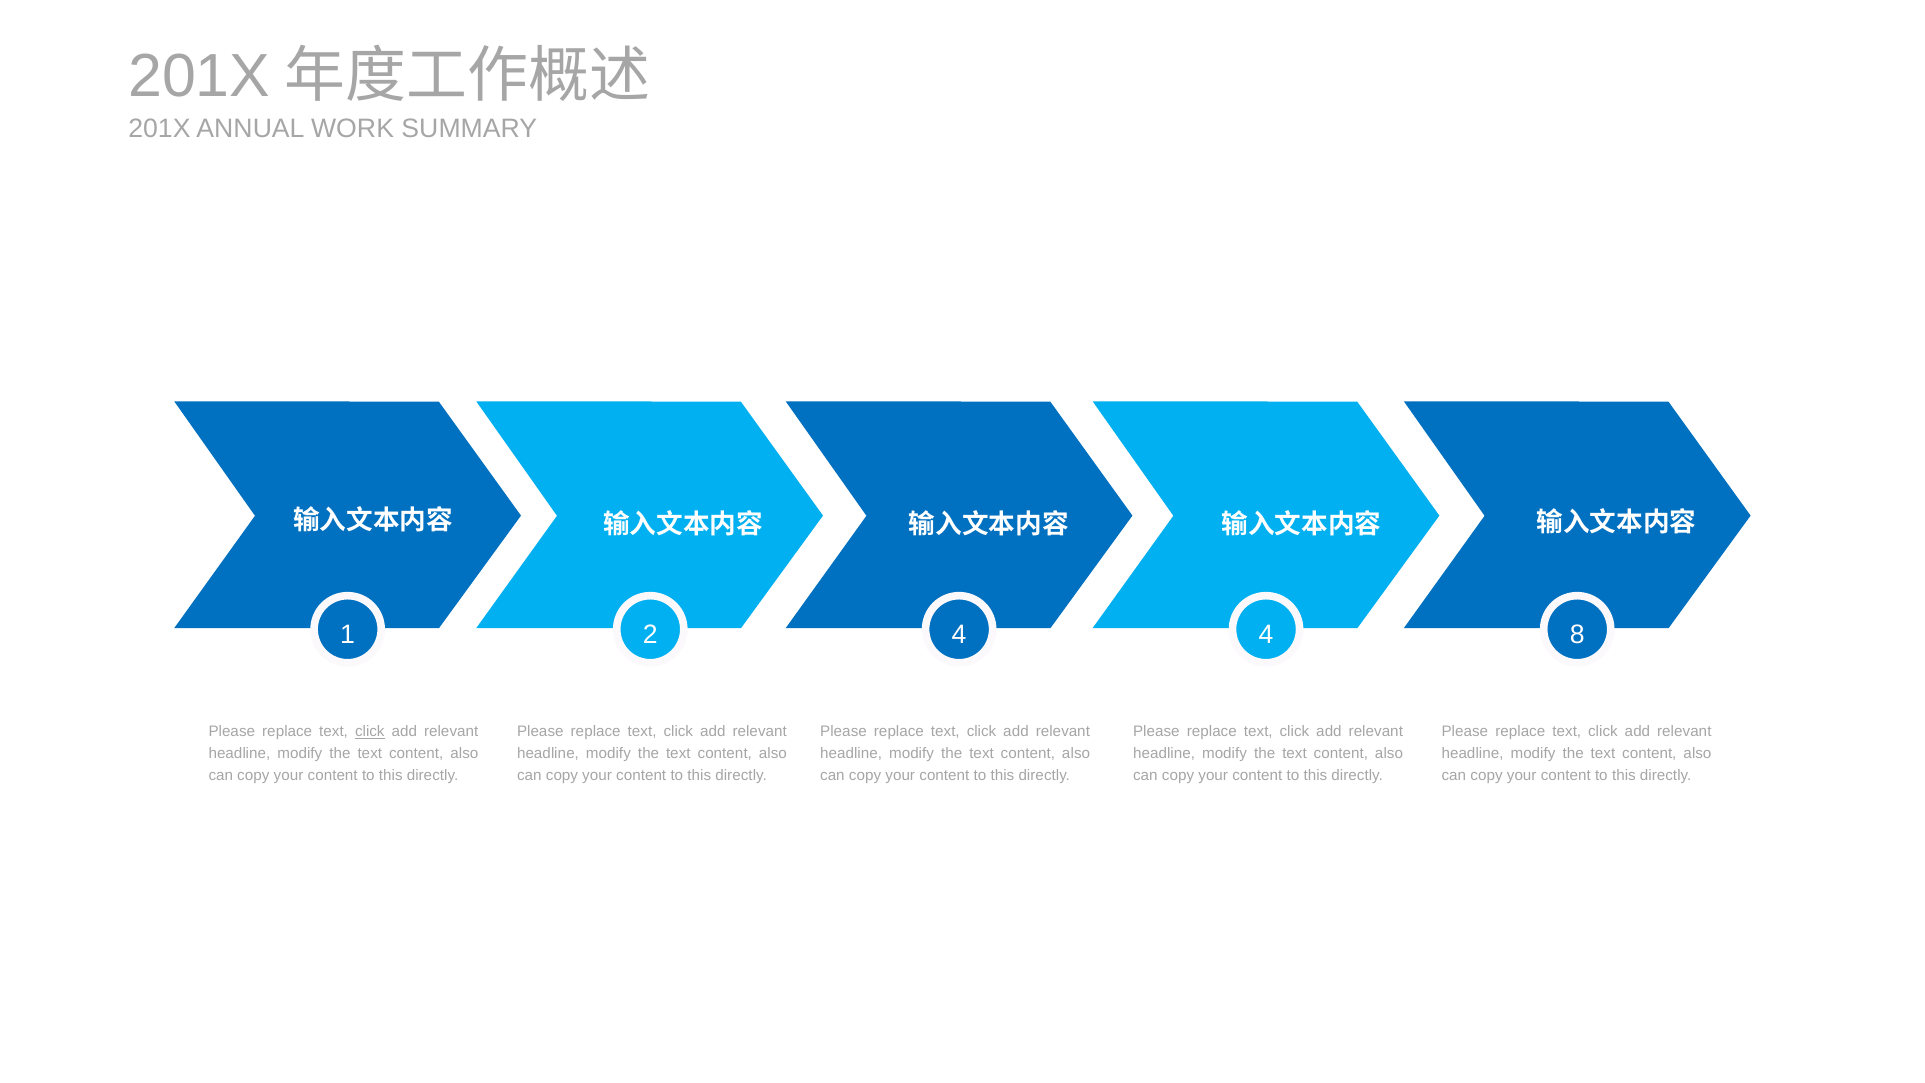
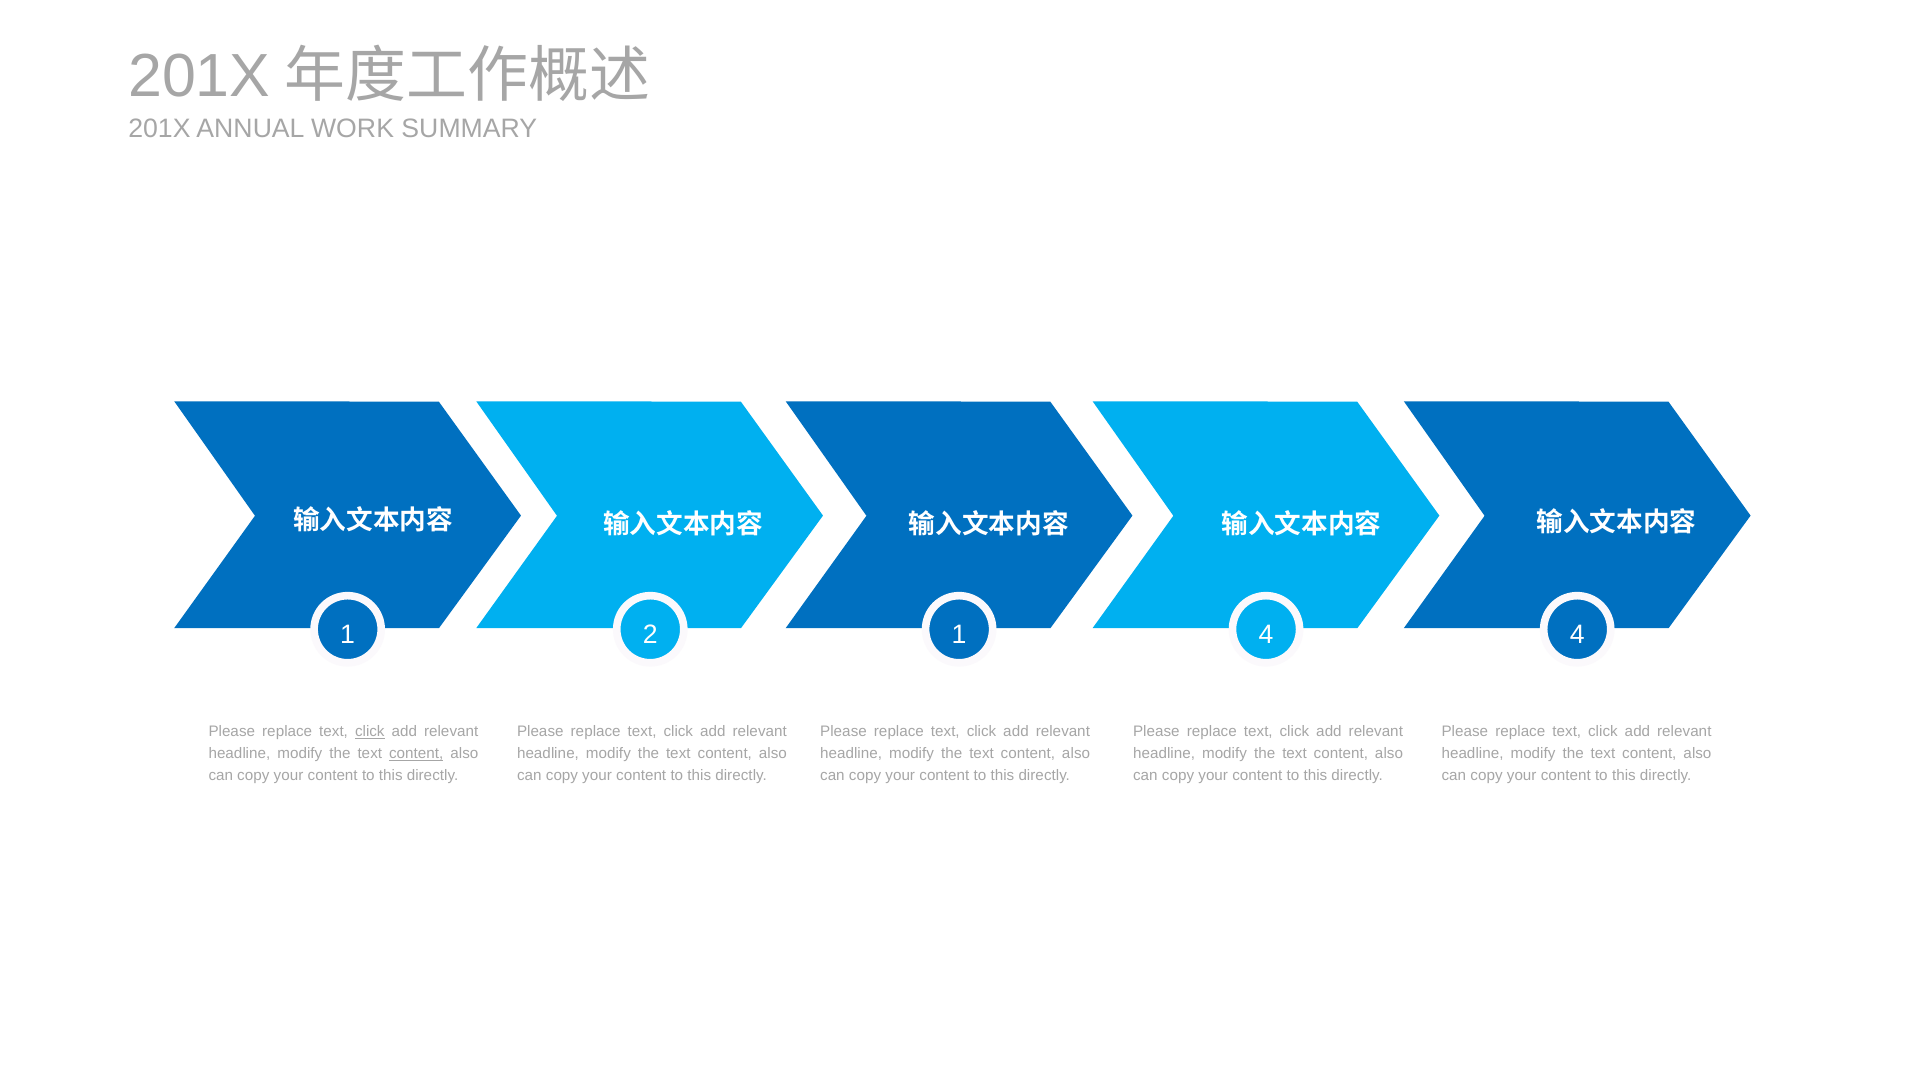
2 4: 4 -> 1 (959, 634)
4 8: 8 -> 4 (1577, 634)
content underline: none -> present (416, 753)
